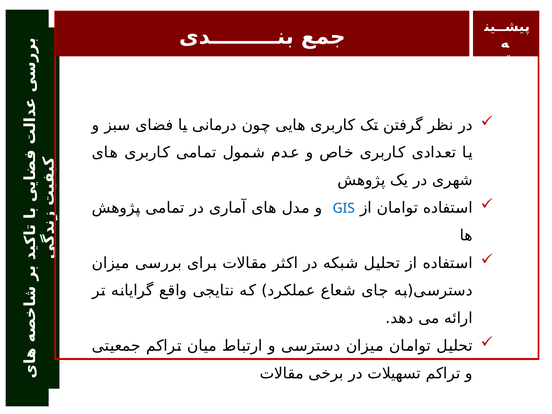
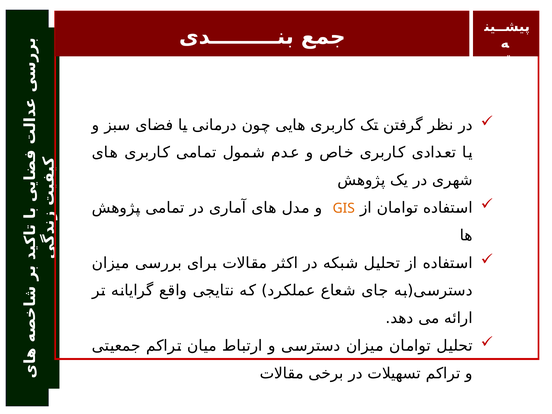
GIS colour: blue -> orange (344, 208)
